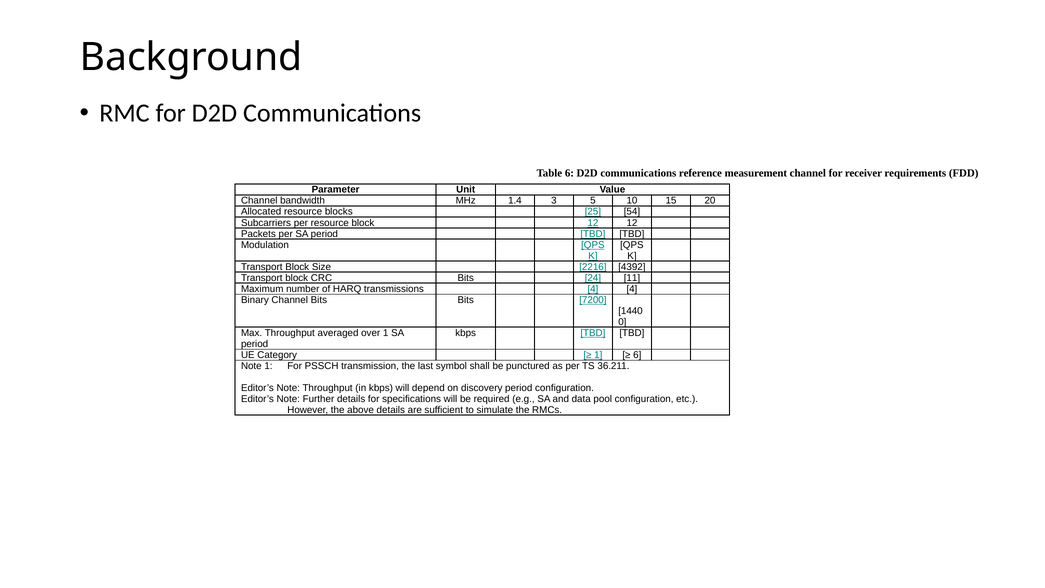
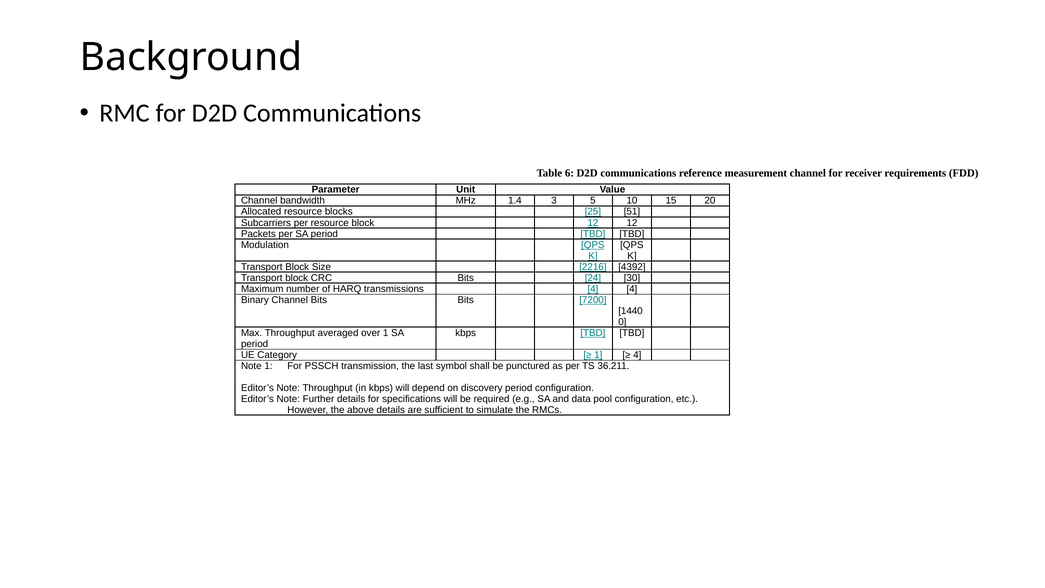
54: 54 -> 51 (632, 212)
11: 11 -> 30 (632, 278)
6: 6 -> 4 (637, 355)
